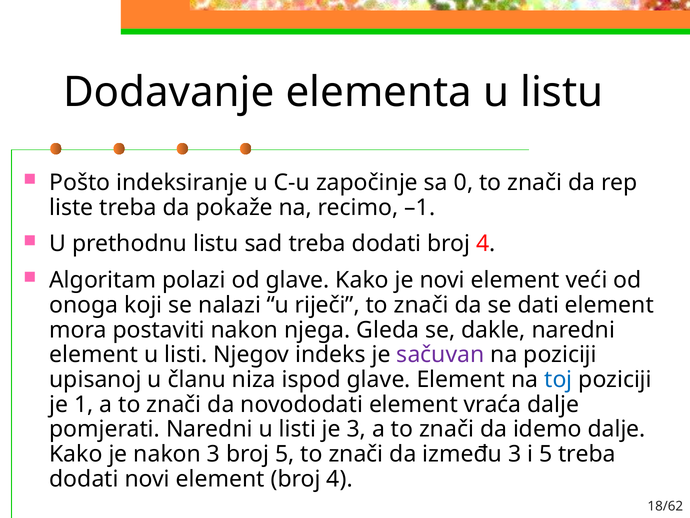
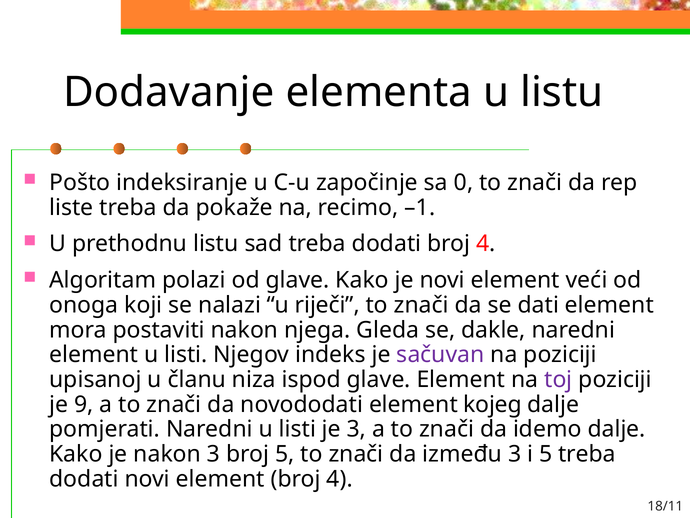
toj colour: blue -> purple (558, 379)
1: 1 -> 9 (84, 404)
vraća: vraća -> kojeg (493, 404)
18/62: 18/62 -> 18/11 (665, 506)
